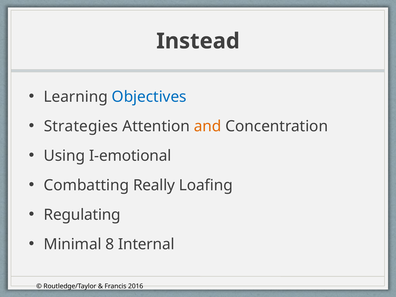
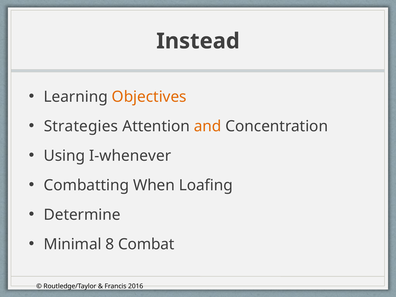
Objectives colour: blue -> orange (149, 97)
I-emotional: I-emotional -> I-whenever (130, 156)
Really: Really -> When (154, 185)
Regulating: Regulating -> Determine (82, 215)
Internal: Internal -> Combat (146, 244)
